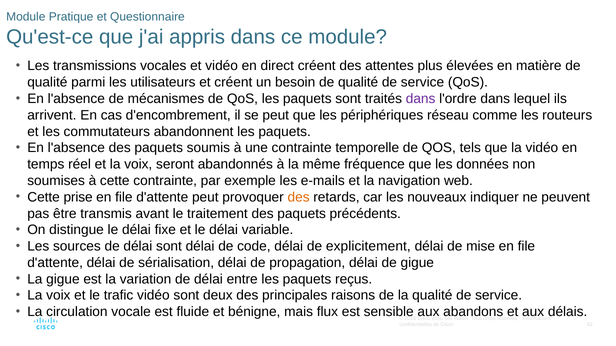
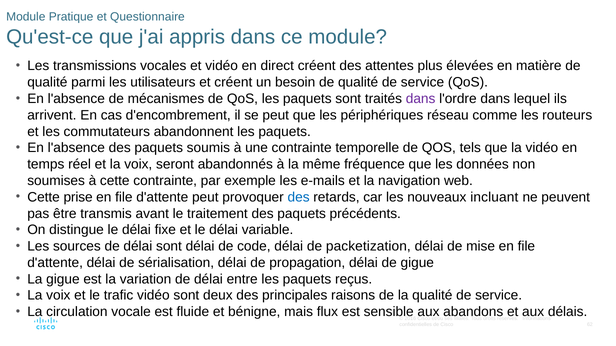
des colour: orange -> blue (299, 197)
indiquer: indiquer -> incluant (494, 197)
explicitement: explicitement -> packetization (368, 247)
